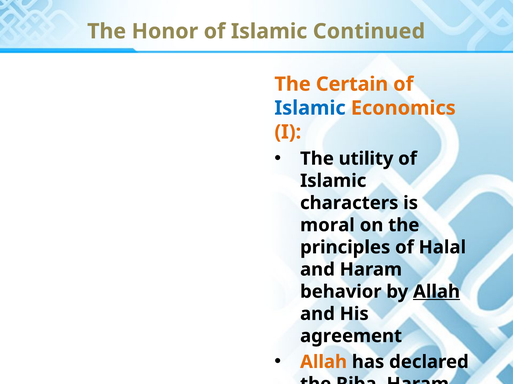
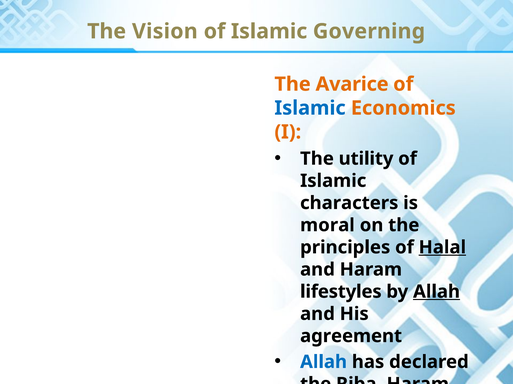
Honor: Honor -> Vision (165, 31)
Continued: Continued -> Governing (369, 31)
Certain: Certain -> Avarice (352, 84)
Halal underline: none -> present (442, 248)
behavior: behavior -> lifestyles (341, 292)
Allah colour: orange -> blue (324, 363)
